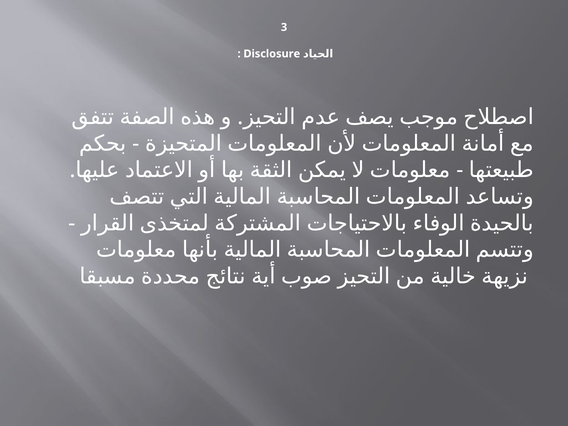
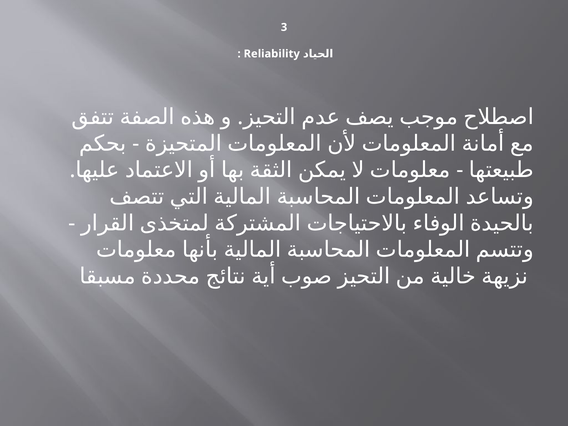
Disclosure: Disclosure -> Reliability (272, 54)
